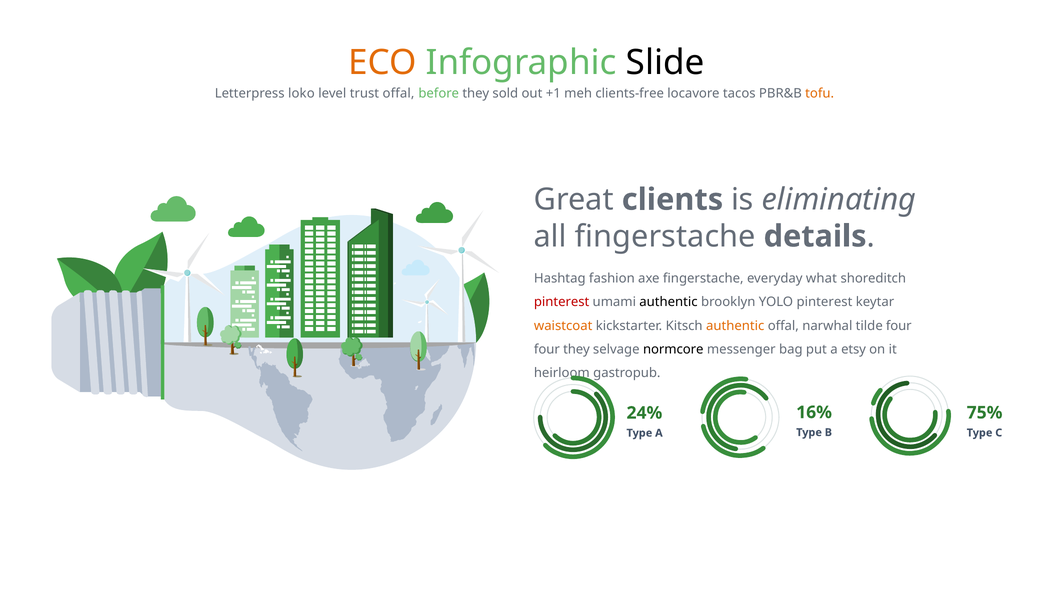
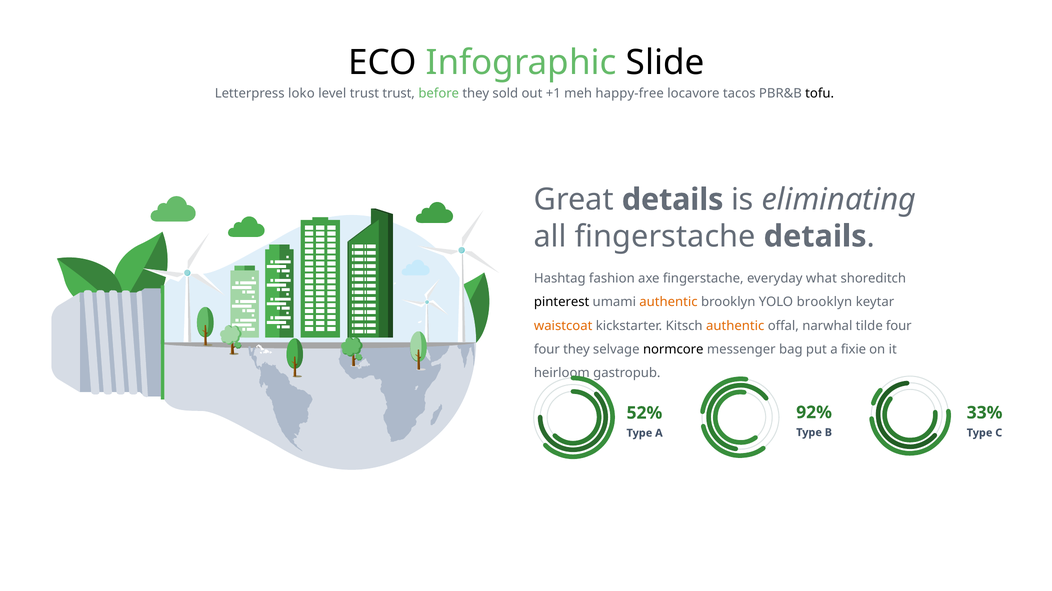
ECO colour: orange -> black (383, 63)
trust offal: offal -> trust (399, 94)
clients-free: clients-free -> happy-free (630, 94)
tofu colour: orange -> black (820, 94)
Great clients: clients -> details (673, 200)
pinterest colour: red -> black (562, 303)
authentic colour: black -> orange (668, 303)
YOLO pinterest: pinterest -> brooklyn (824, 303)
etsy: etsy -> fixie (854, 350)
16%: 16% -> 92% (814, 413)
75%: 75% -> 33% (985, 413)
24%: 24% -> 52% (644, 413)
